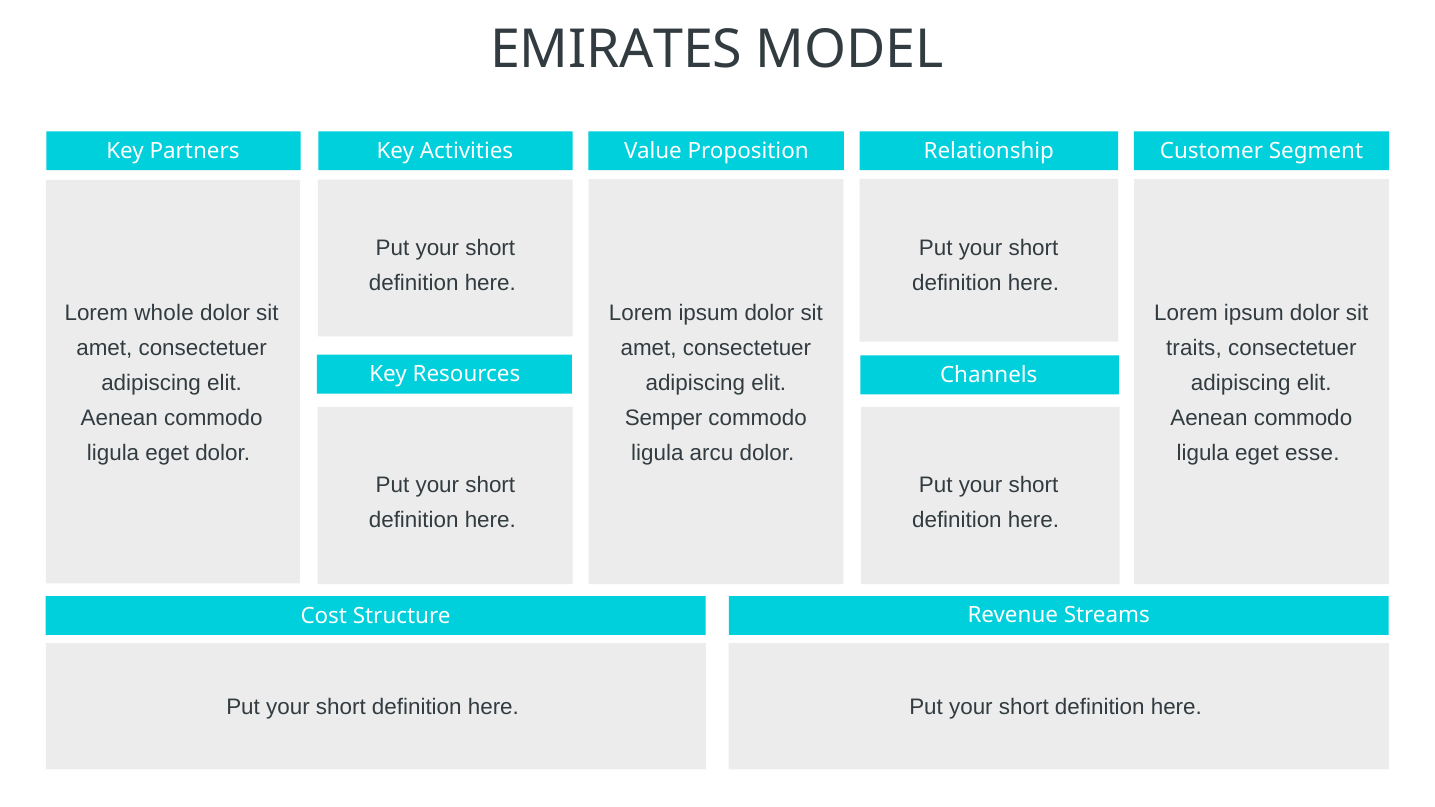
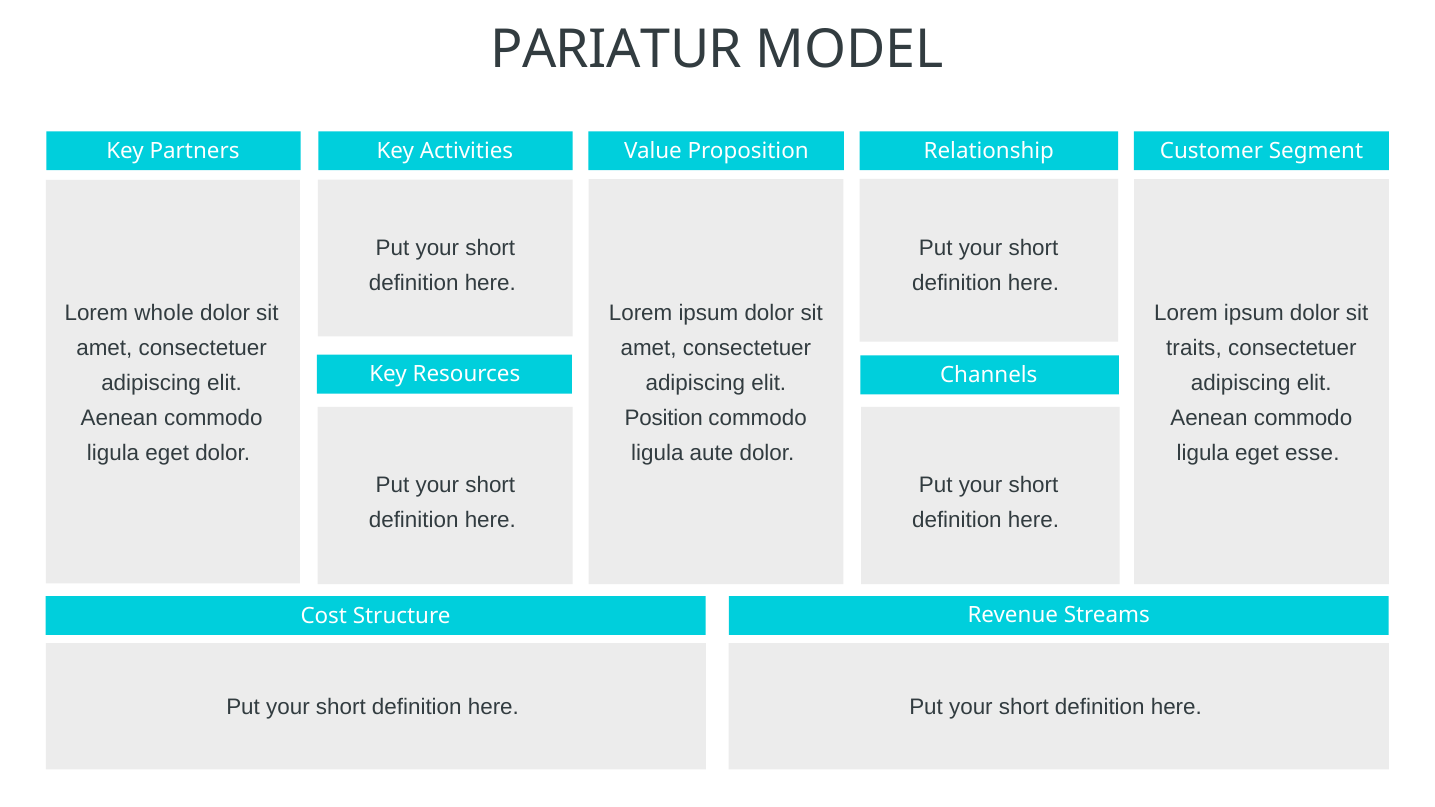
EMIRATES: EMIRATES -> PARIATUR (616, 50)
Semper: Semper -> Position (664, 418)
arcu: arcu -> aute (712, 453)
